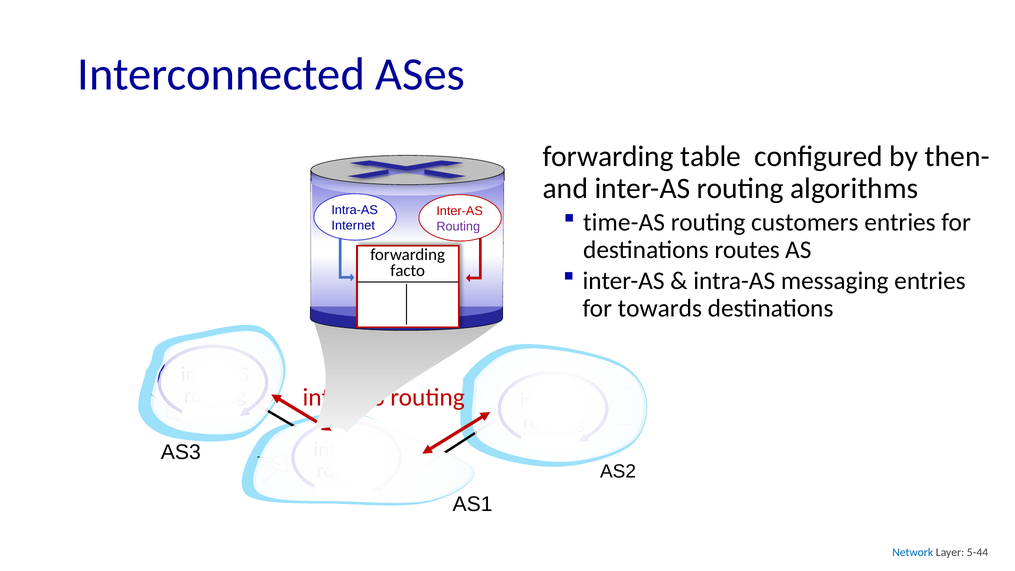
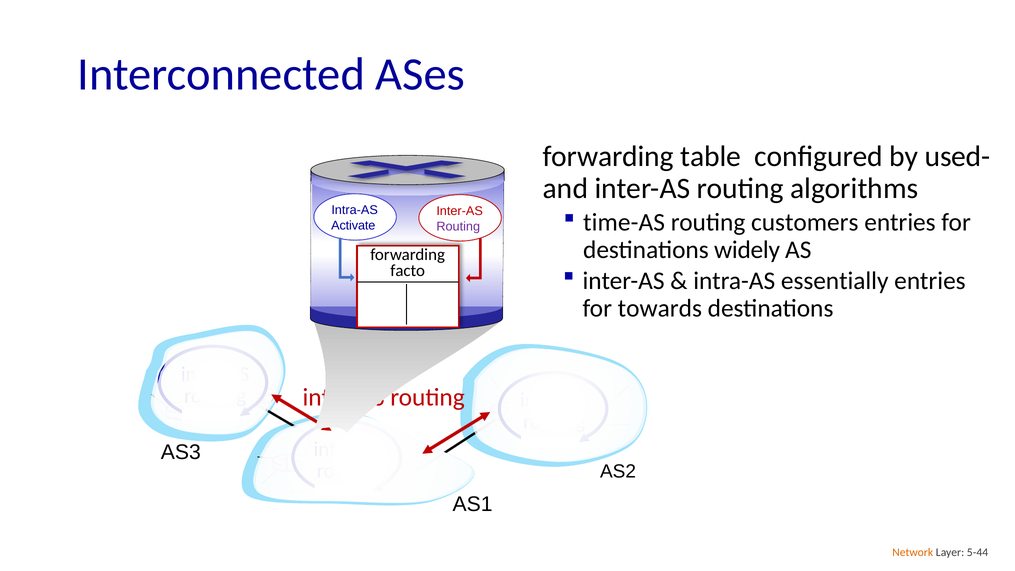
then-: then- -> used- (958, 156)
Internet: Internet -> Activate (353, 226)
routes: routes -> widely (747, 250)
messaging: messaging -> essentially (835, 281)
Network colour: blue -> orange (913, 552)
